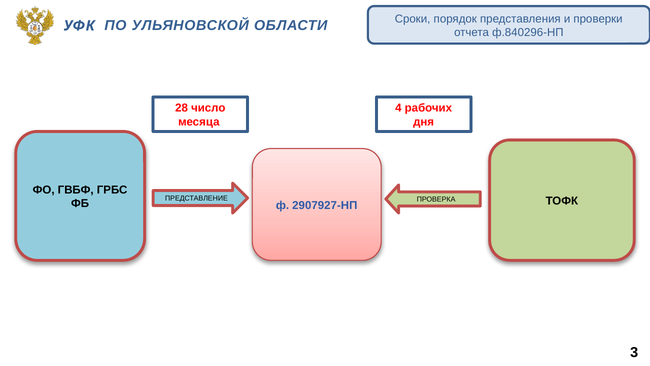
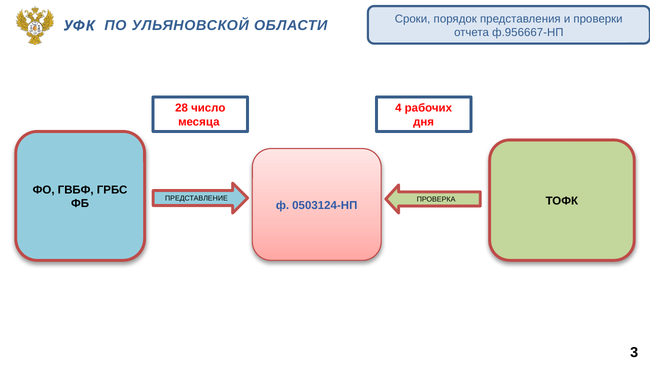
ф.840296-НП: ф.840296-НП -> ф.956667-НП (528, 32)
2907927-НП: 2907927-НП -> 0503124-НП (325, 205)
